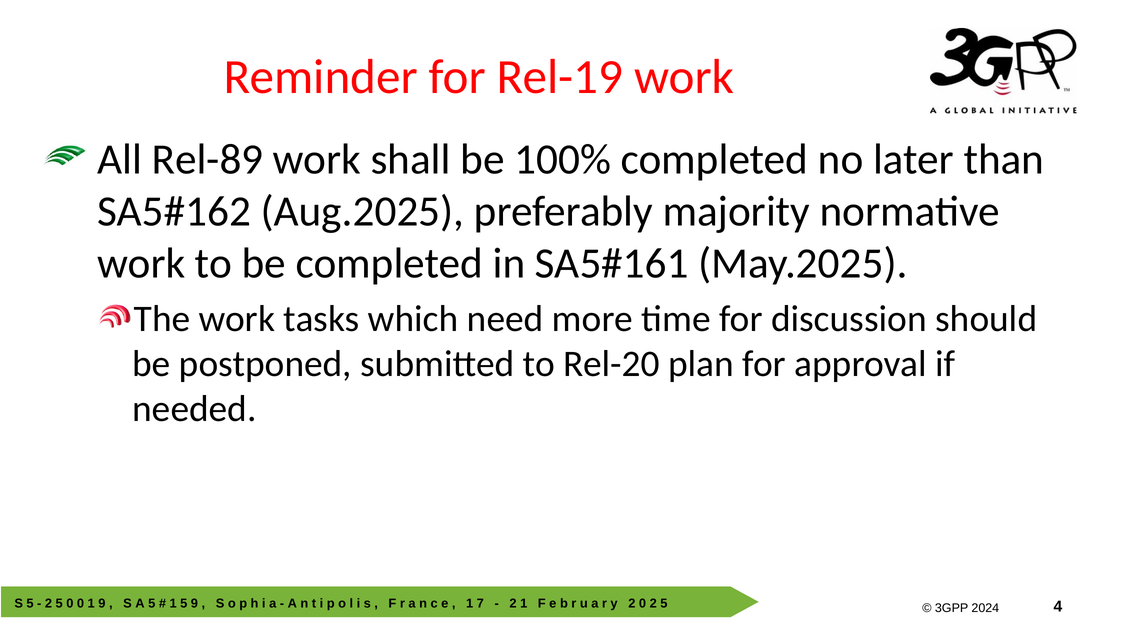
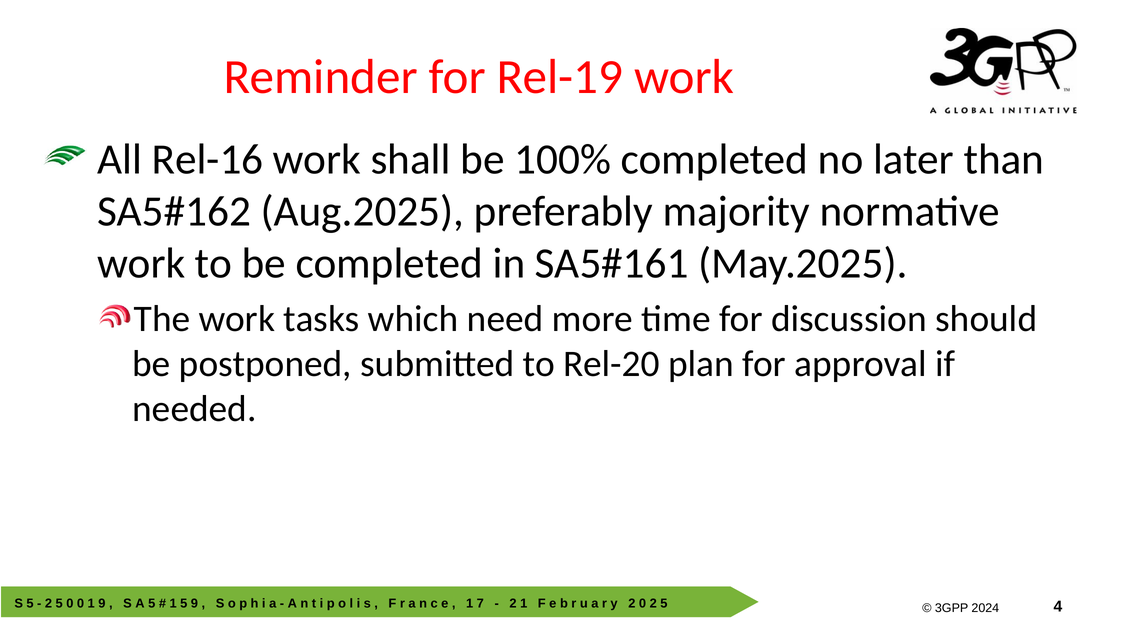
Rel-89: Rel-89 -> Rel-16 (208, 160)
